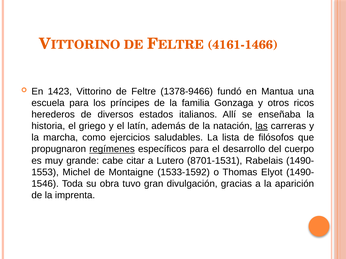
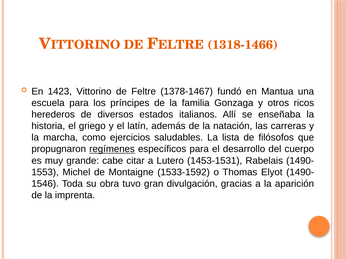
4161-1466: 4161-1466 -> 1318-1466 (243, 45)
1378-9466: 1378-9466 -> 1378-1467 (187, 92)
las underline: present -> none (262, 126)
8701-1531: 8701-1531 -> 1453-1531 (215, 161)
